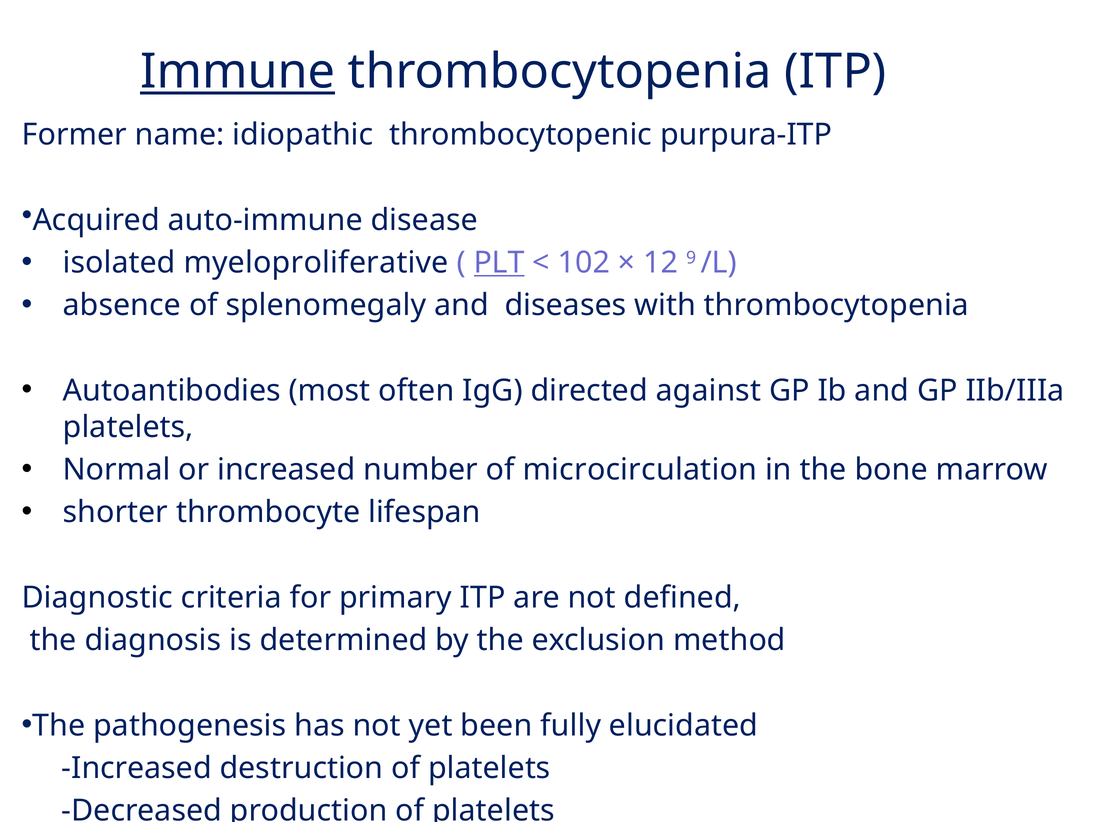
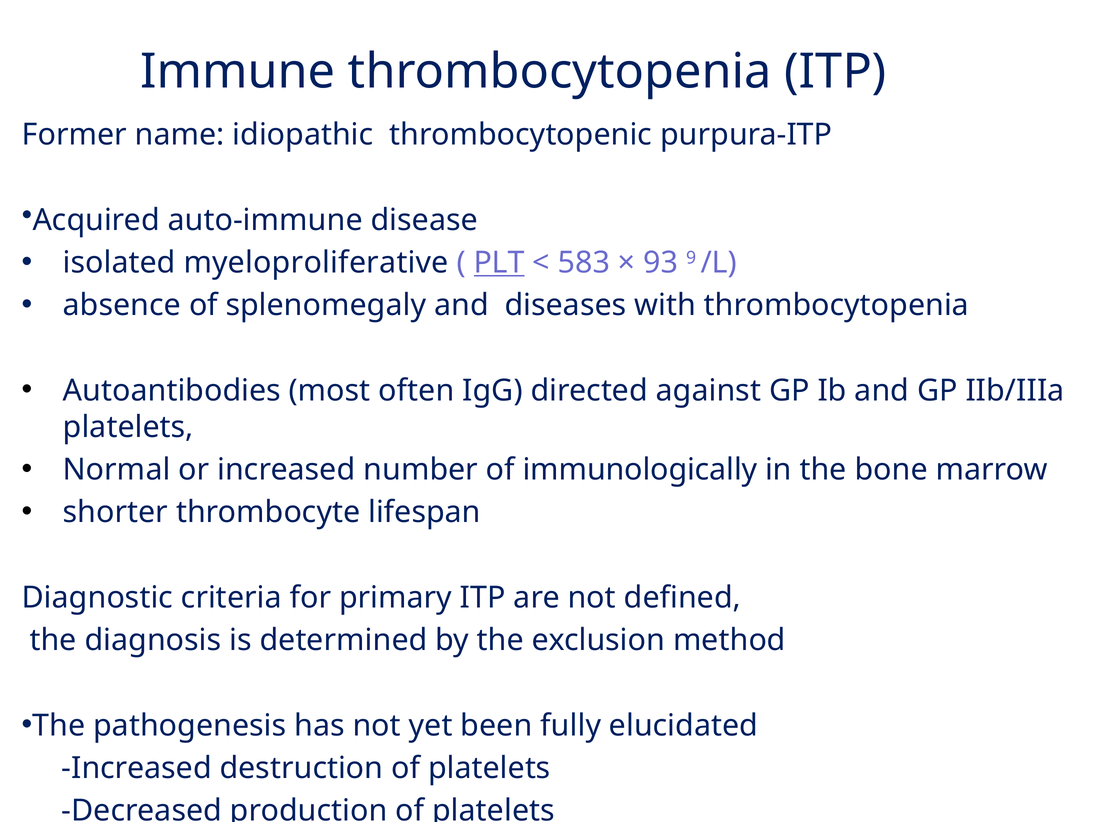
Immune underline: present -> none (238, 72)
102: 102 -> 583 (584, 262)
12: 12 -> 93 (661, 262)
microcirculation: microcirculation -> immunologically (640, 469)
